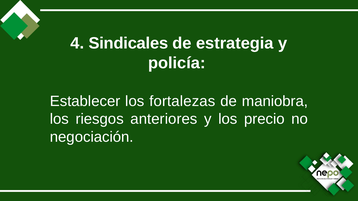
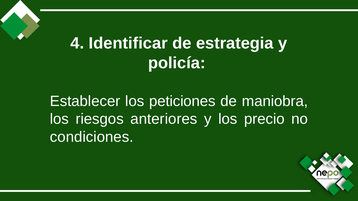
Sindicales: Sindicales -> Identificar (128, 43)
fortalezas: fortalezas -> peticiones (182, 101)
negociación: negociación -> condiciones (92, 137)
